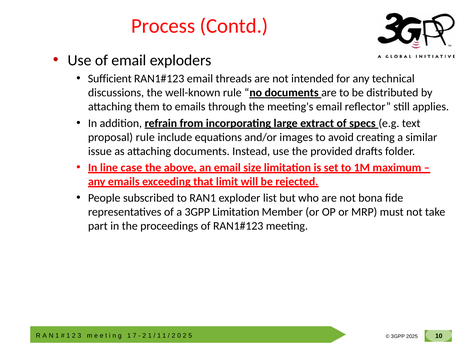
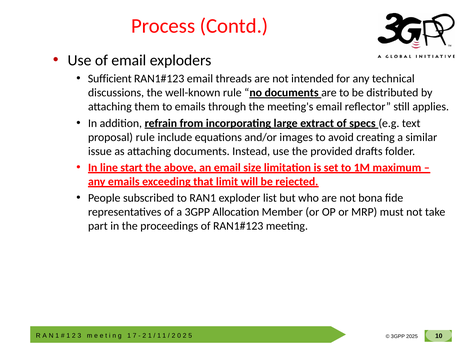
case: case -> start (132, 168)
3GPP Limitation: Limitation -> Allocation (236, 212)
